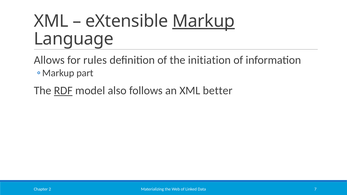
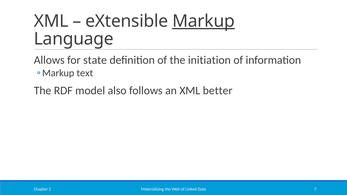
rules: rules -> state (95, 60)
part: part -> text (85, 73)
RDF underline: present -> none (63, 91)
